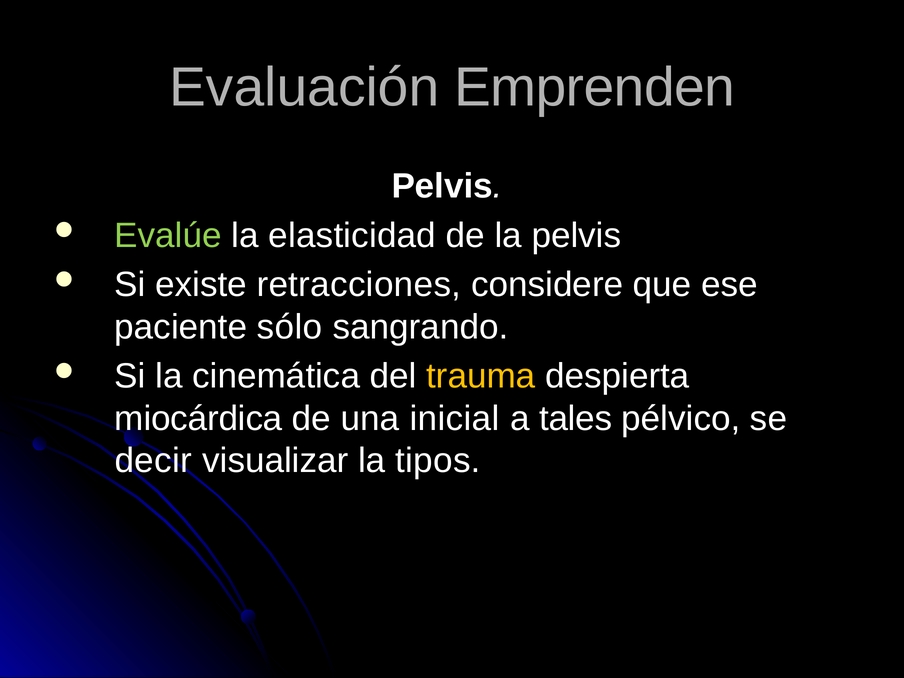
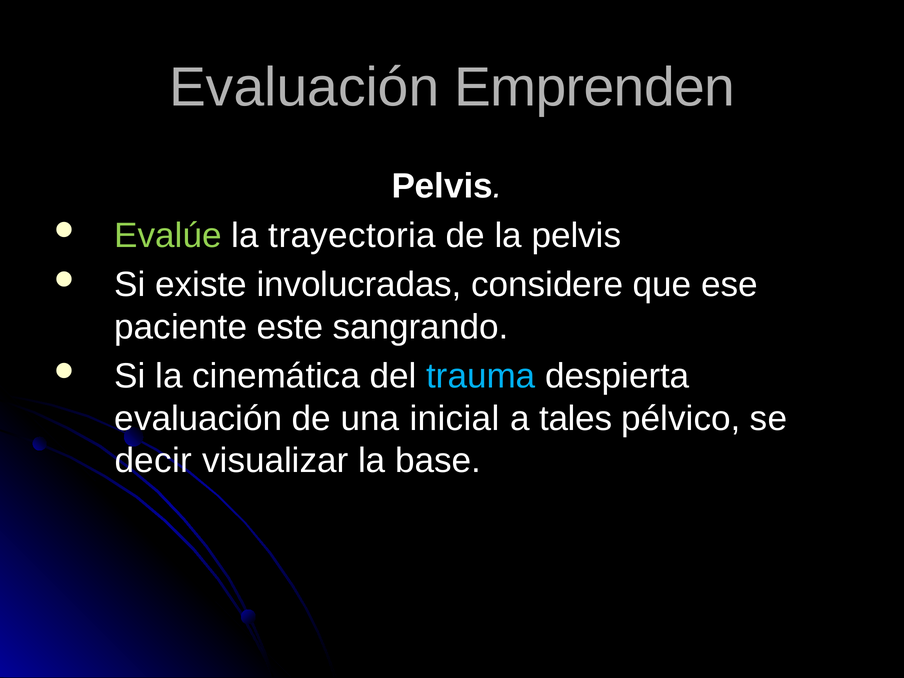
elasticidad: elasticidad -> trayectoria (352, 236)
retracciones: retracciones -> involucradas (359, 285)
sólo: sólo -> este (290, 327)
trauma colour: yellow -> light blue (481, 376)
miocárdica: miocárdica -> evaluación (198, 418)
tipos: tipos -> base (438, 461)
